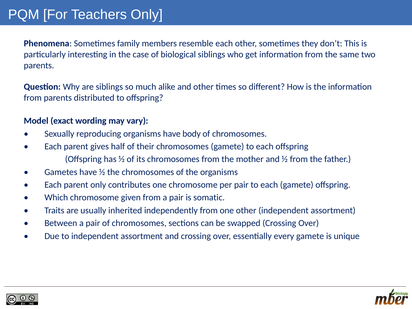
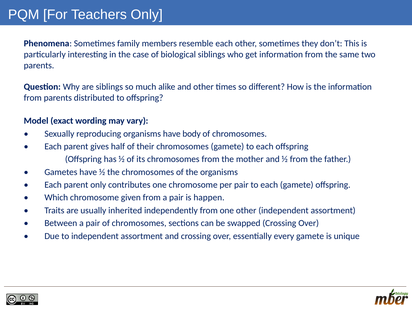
somatic: somatic -> happen (209, 198)
